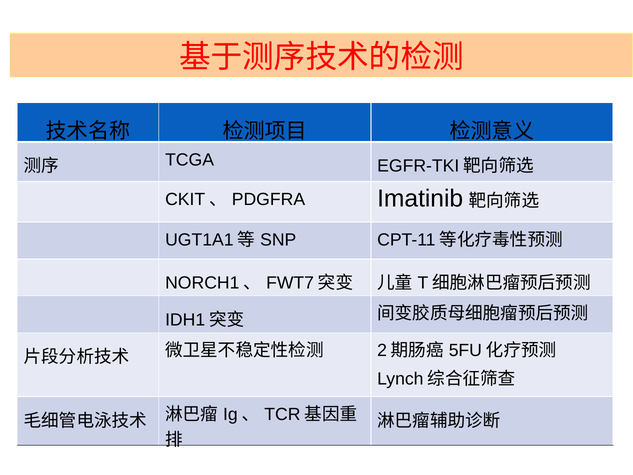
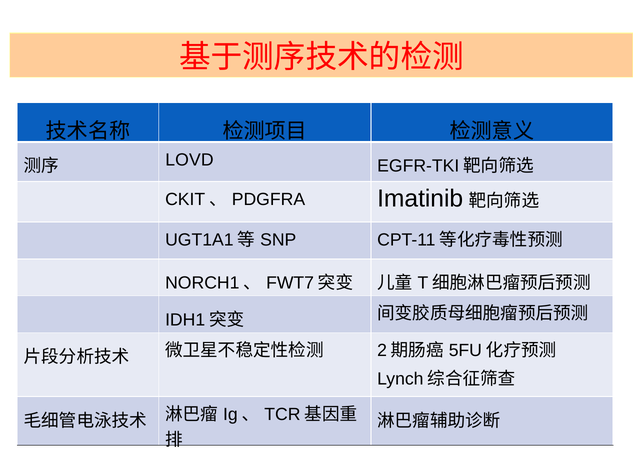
TCGA: TCGA -> LOVD (189, 160)
